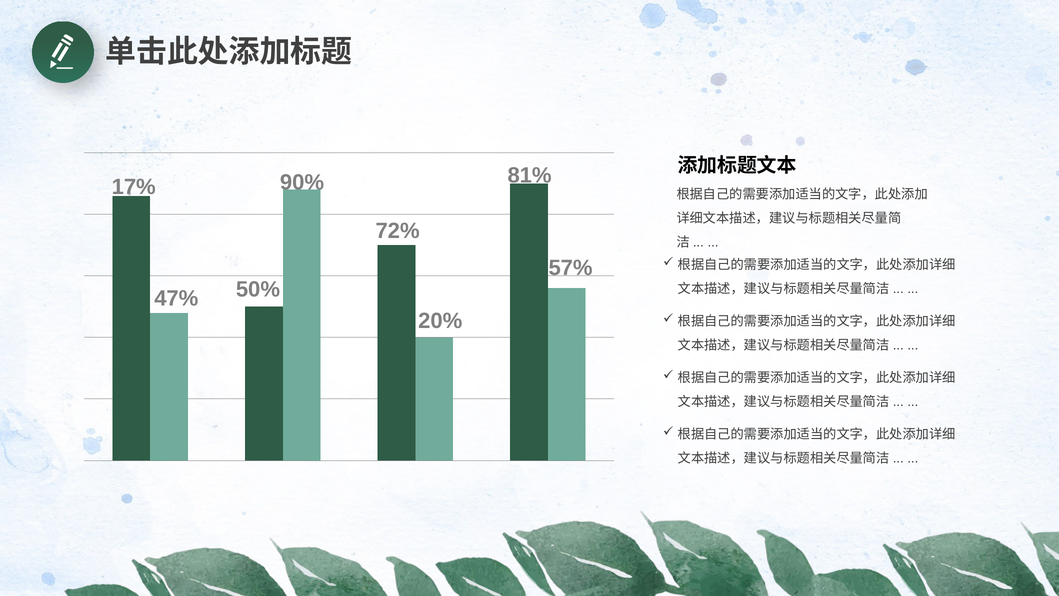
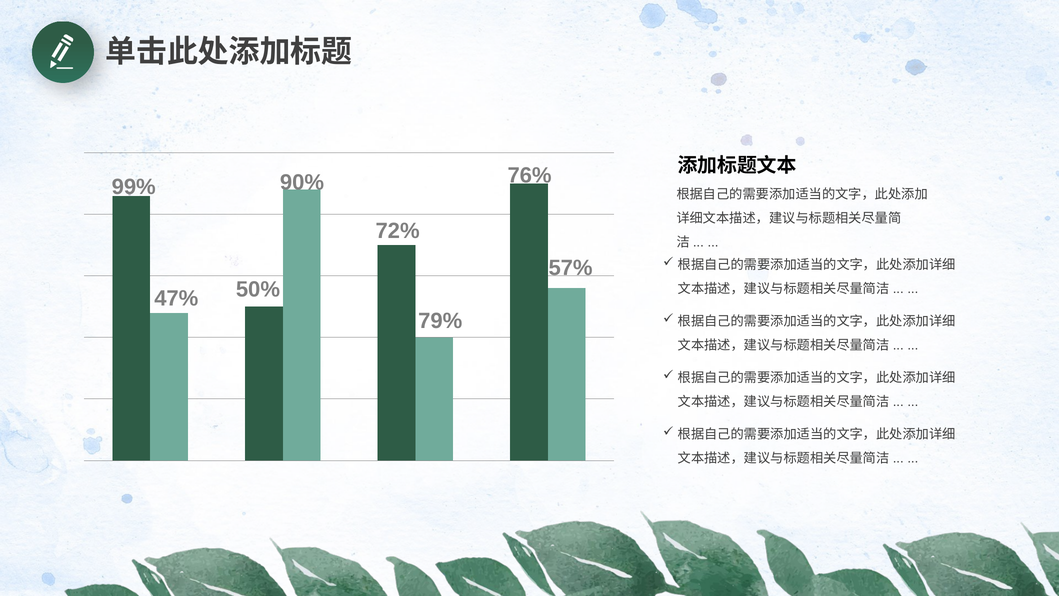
81%: 81% -> 76% (530, 175)
17%: 17% -> 99% (134, 187)
20%: 20% -> 79% (440, 321)
